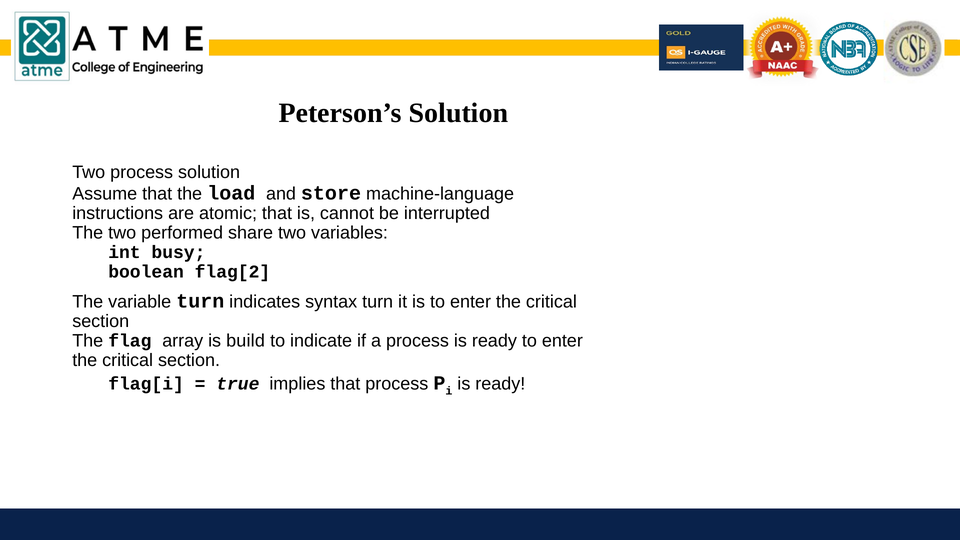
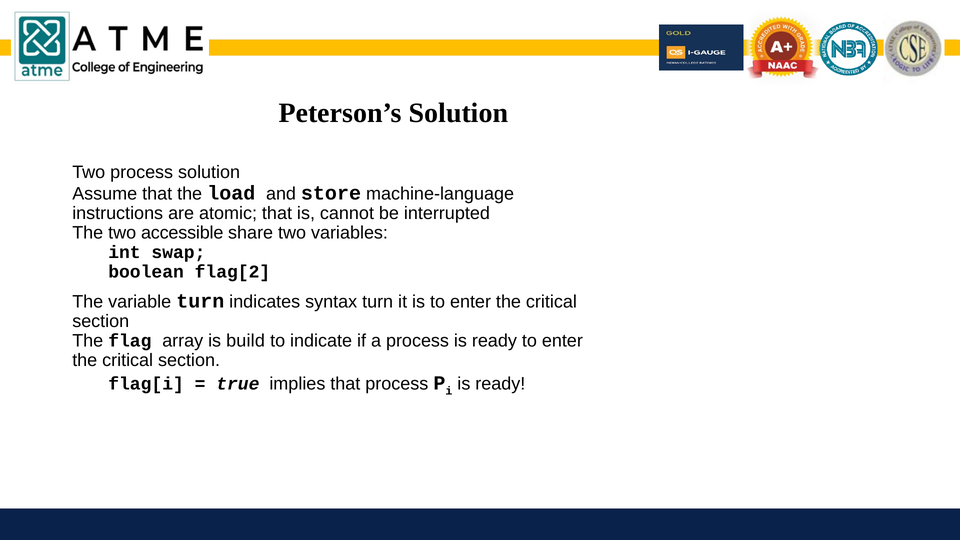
performed: performed -> accessible (182, 233)
busy: busy -> swap (178, 252)
